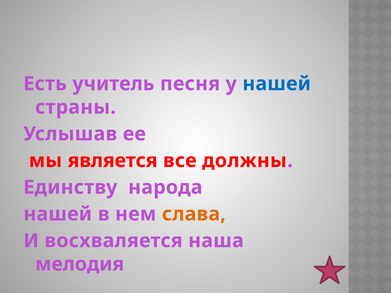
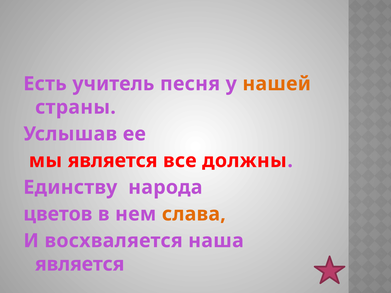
нашей colour: blue -> orange (277, 84)
нашей: нашей -> цветов (58, 214)
мелодия: мелодия -> является (80, 264)
